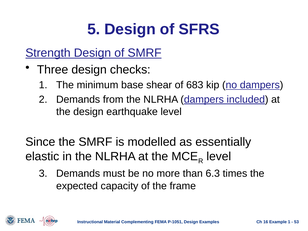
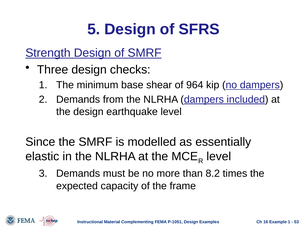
683: 683 -> 964 (195, 85)
6.3: 6.3 -> 8.2 (213, 174)
